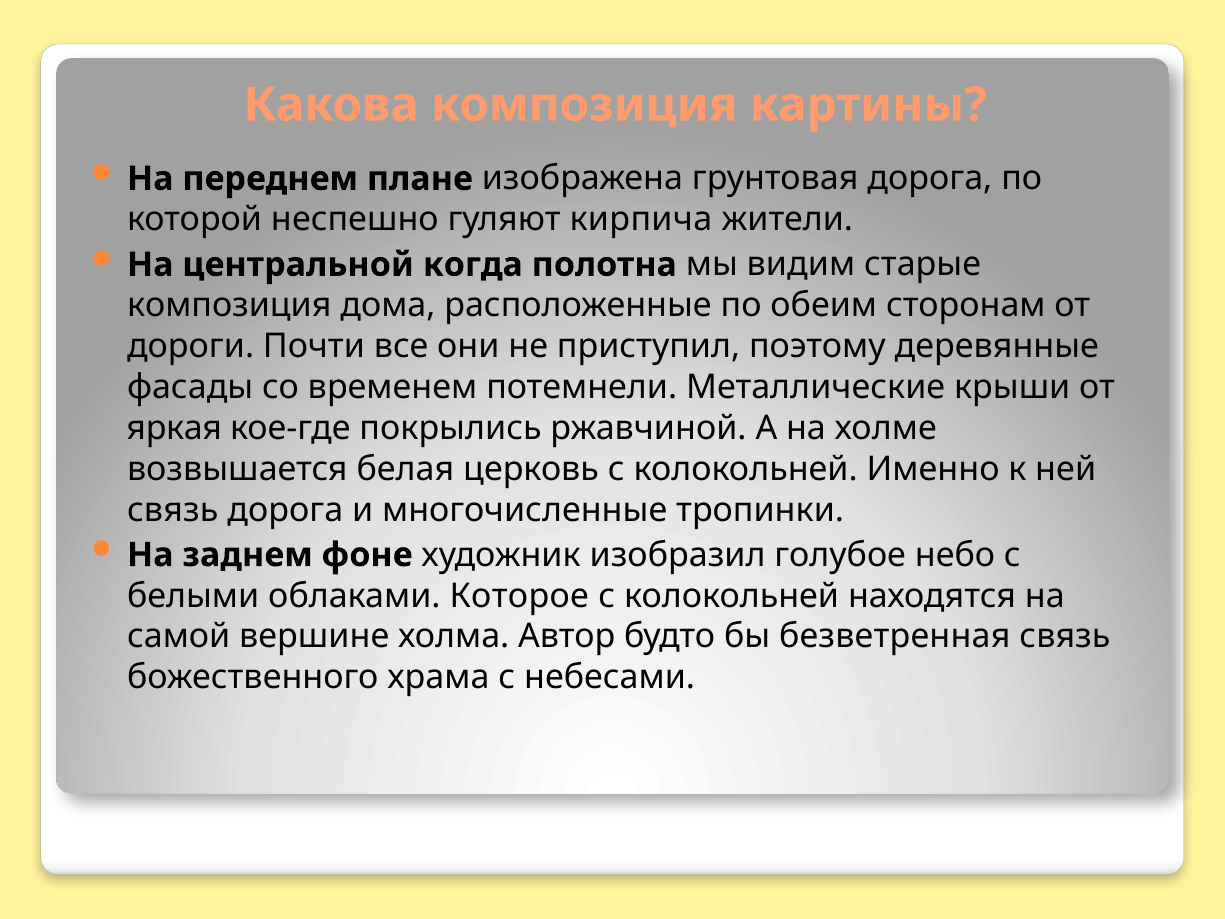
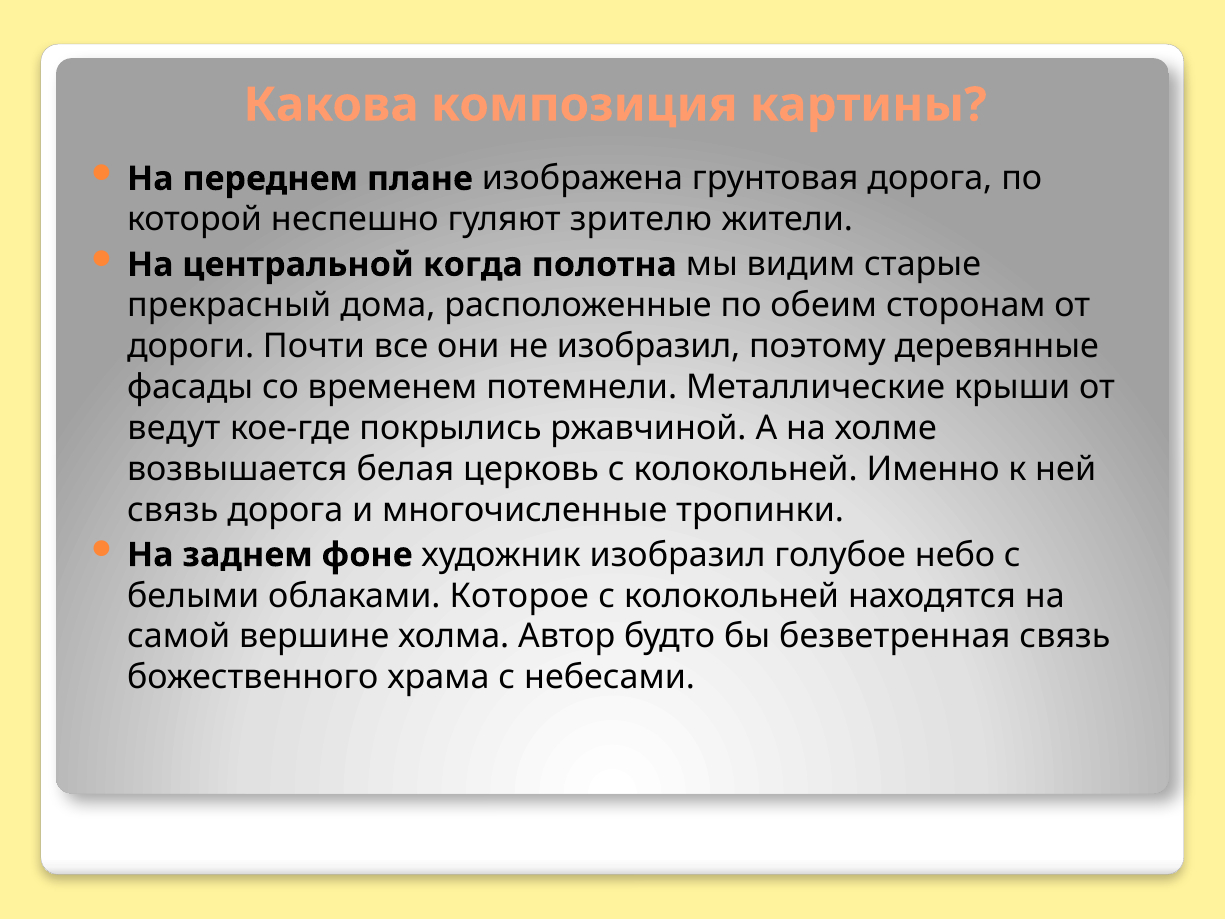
кирпича: кирпича -> зрителю (641, 219)
композиция: композиция -> прекрасный (229, 305)
не приступил: приступил -> изобразил (649, 346)
яркая: яркая -> ведут (174, 428)
